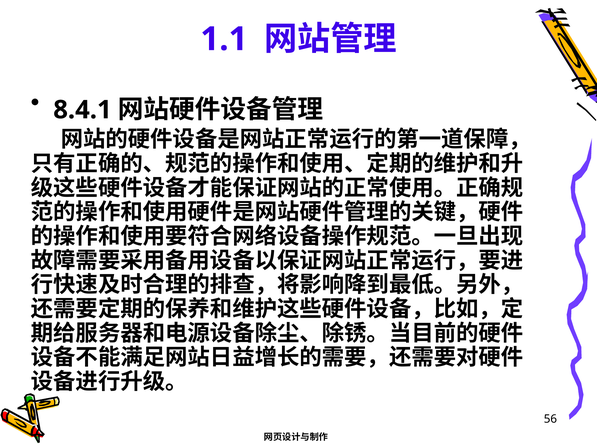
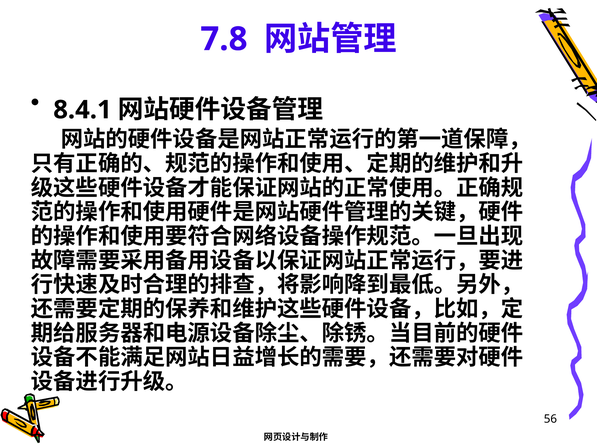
1.1: 1.1 -> 7.8 (224, 39)
